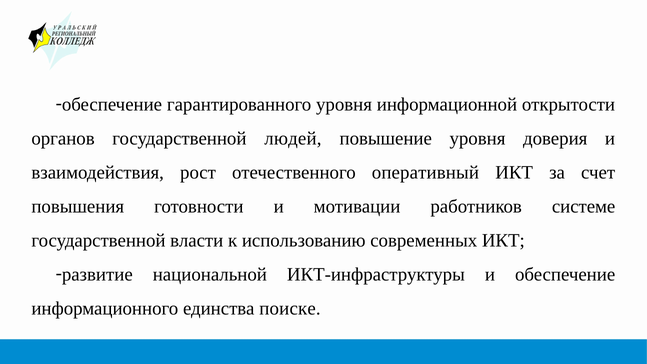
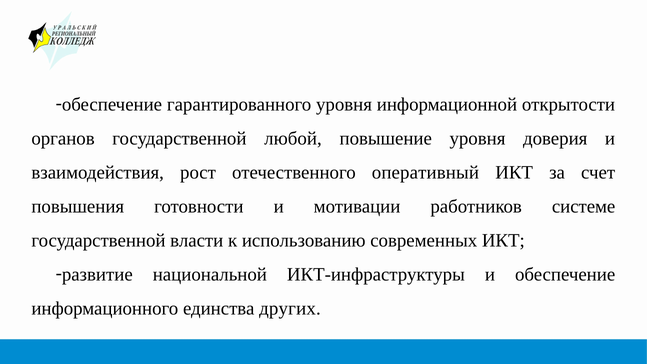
людей: людей -> любой (293, 138)
поиске: поиске -> других (290, 308)
